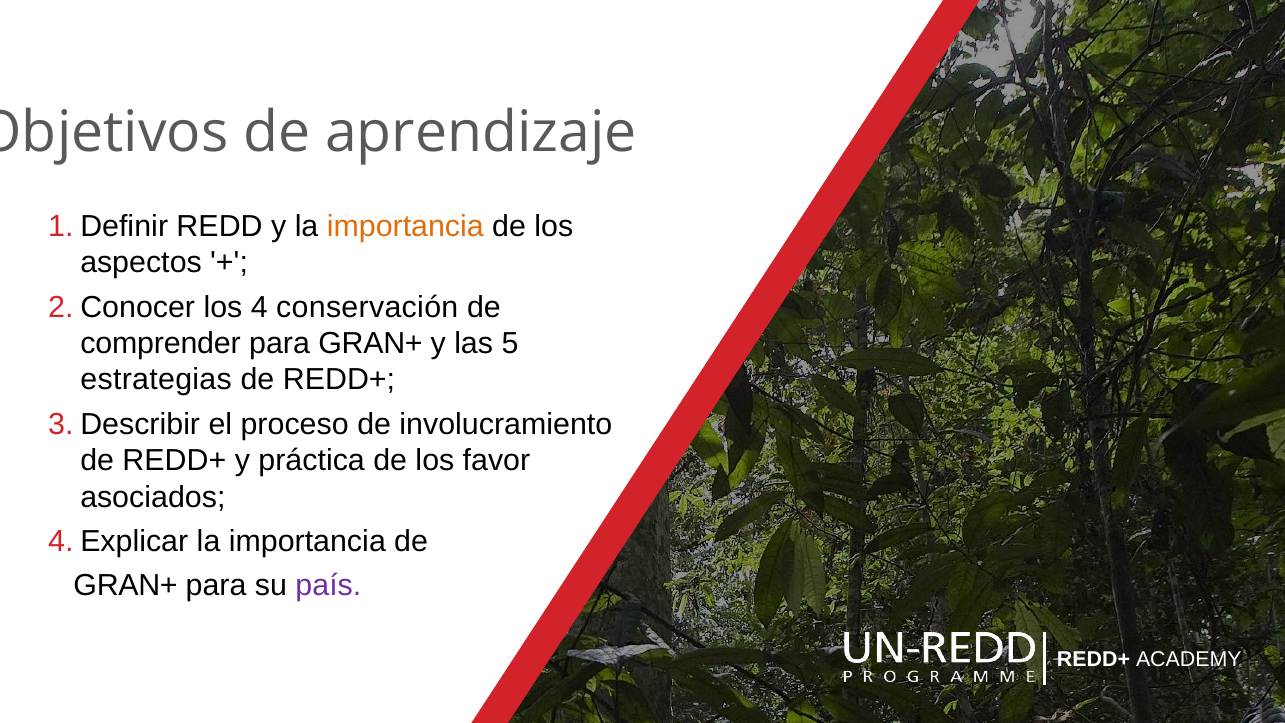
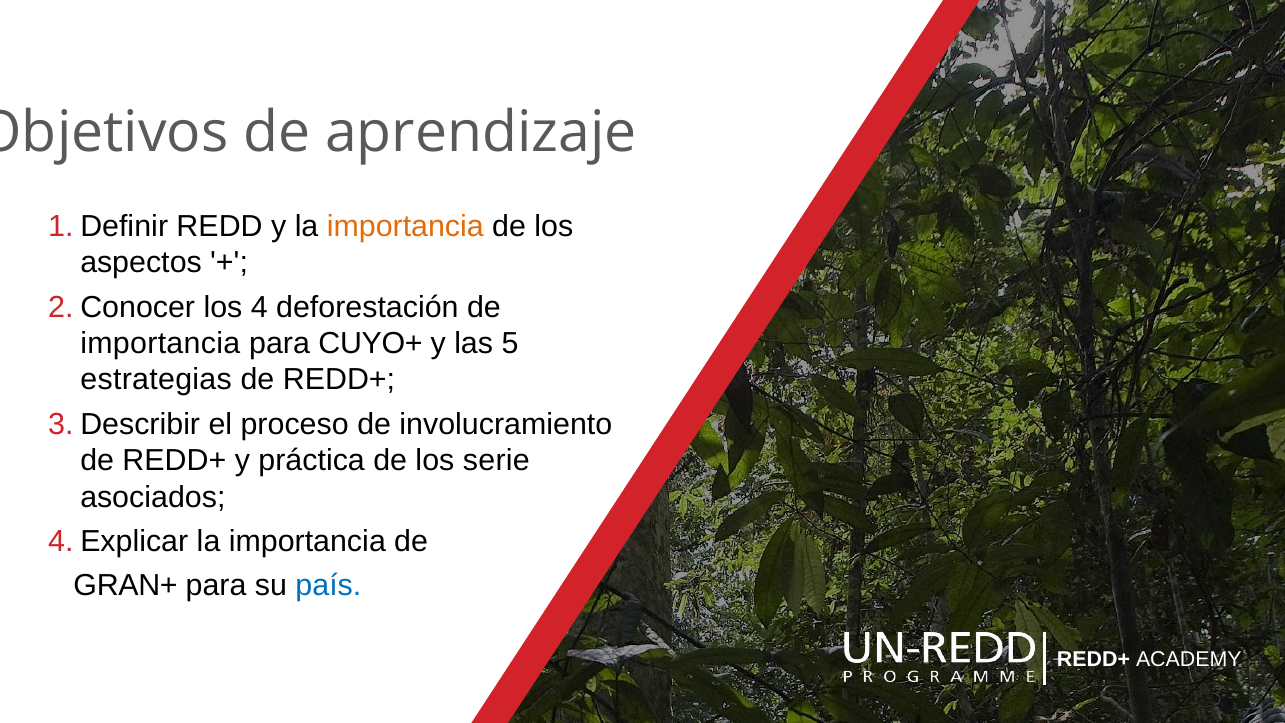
conservación: conservación -> deforestación (367, 307)
comprender: comprender -> importancia (160, 343)
para GRAN+: GRAN+ -> CUYO+ (371, 343)
favor: favor -> serie (496, 460)
país colour: purple -> blue (328, 585)
